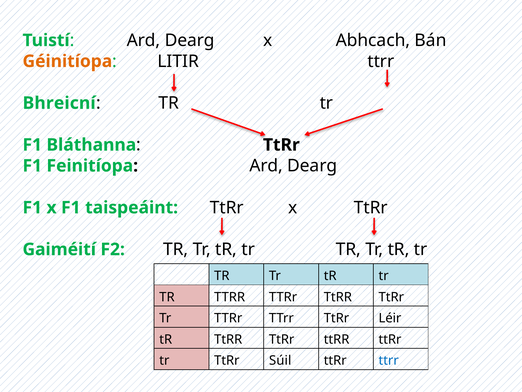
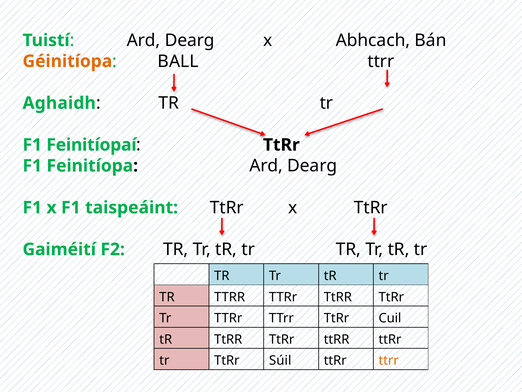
LITIR: LITIR -> BALL (178, 61)
Bhreicní: Bhreicní -> Aghaidh (59, 103)
Bláthanna: Bláthanna -> Feinitíopaí (91, 145)
Léir: Léir -> Cuil (390, 318)
ttrr colour: blue -> orange (389, 360)
